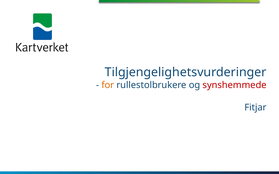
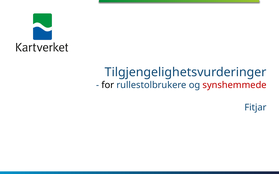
for colour: orange -> black (108, 85)
